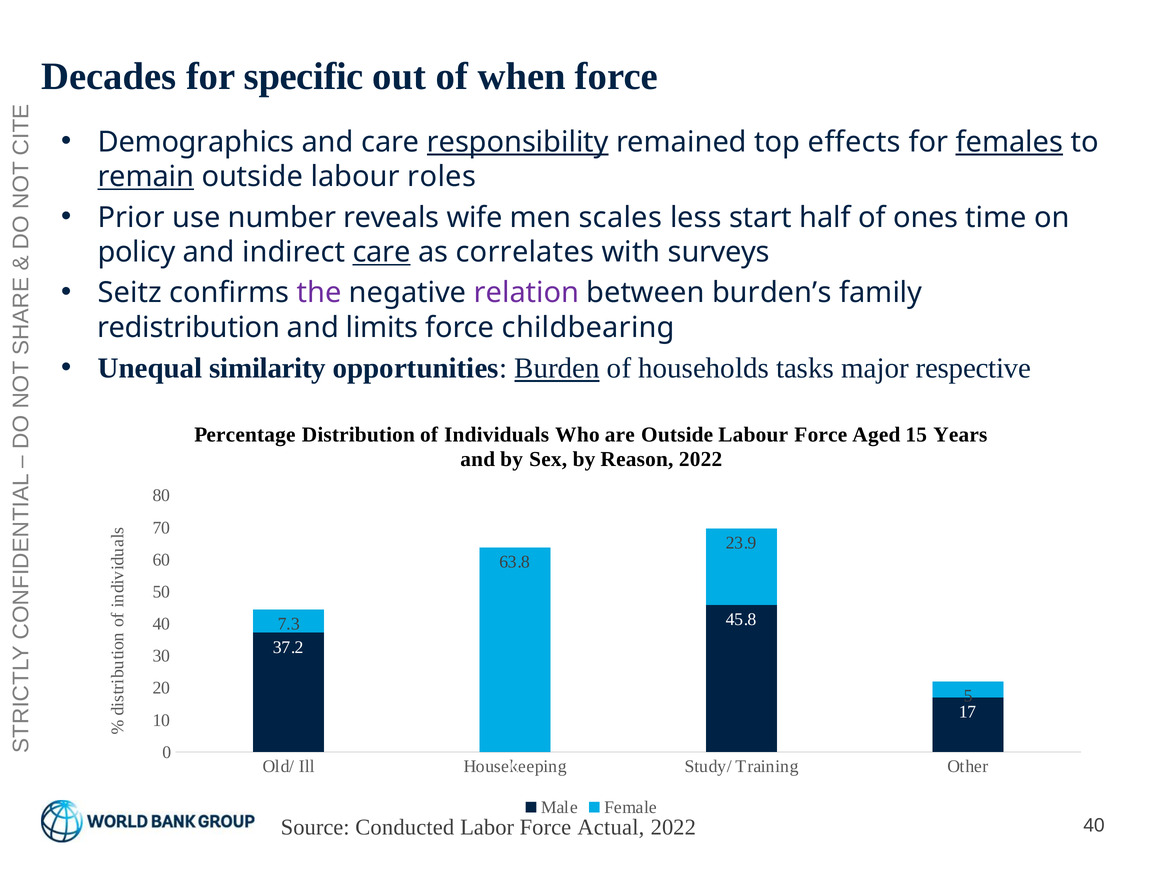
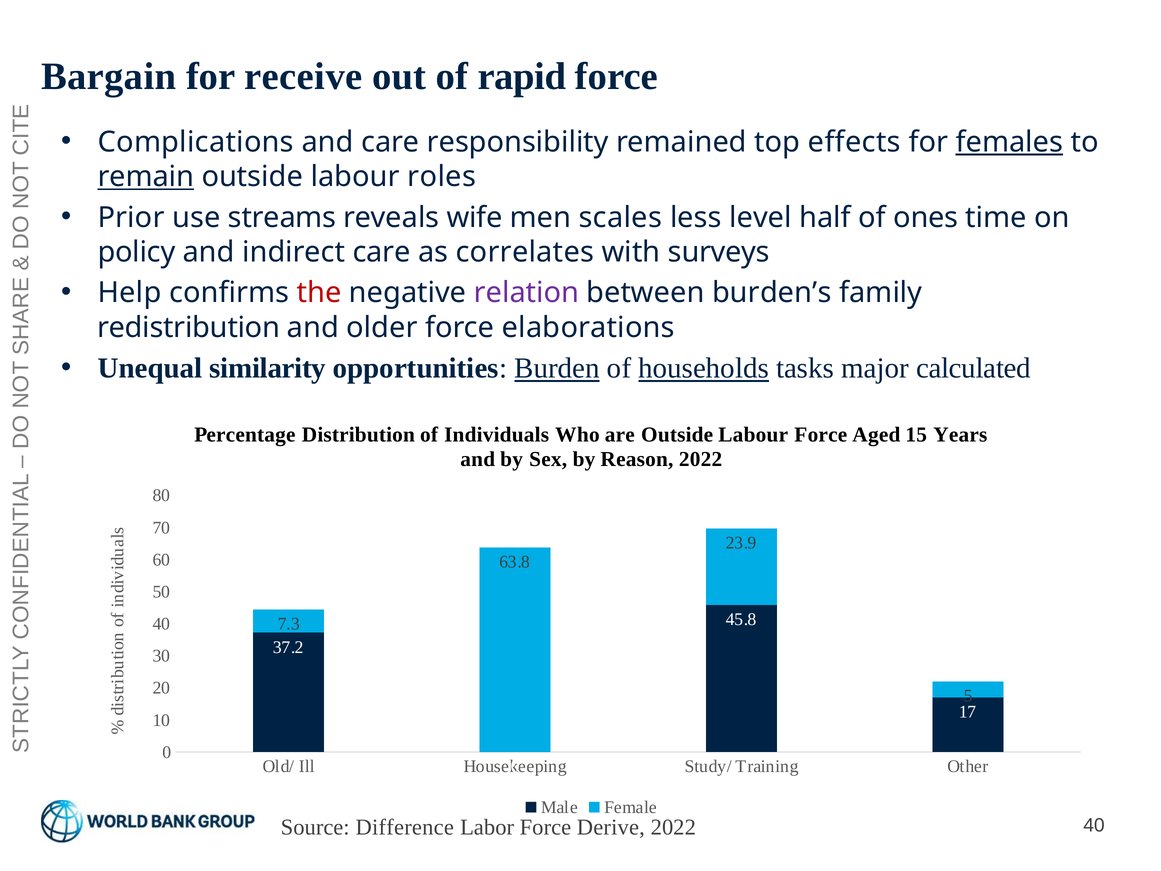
Decades: Decades -> Bargain (109, 76)
specific: specific -> receive (303, 76)
when: when -> rapid (522, 76)
Demographics: Demographics -> Complications (196, 142)
responsibility underline: present -> none (518, 142)
number: number -> streams (282, 217)
start: start -> level (760, 217)
care underline: present -> none (382, 252)
Seitz: Seitz -> Help (130, 293)
the colour: purple -> red (319, 293)
limits: limits -> older (382, 328)
childbearing: childbearing -> elaborations (588, 328)
households underline: none -> present (704, 368)
respective: respective -> calculated (973, 368)
Conducted: Conducted -> Difference (405, 827)
Actual: Actual -> Derive (611, 827)
